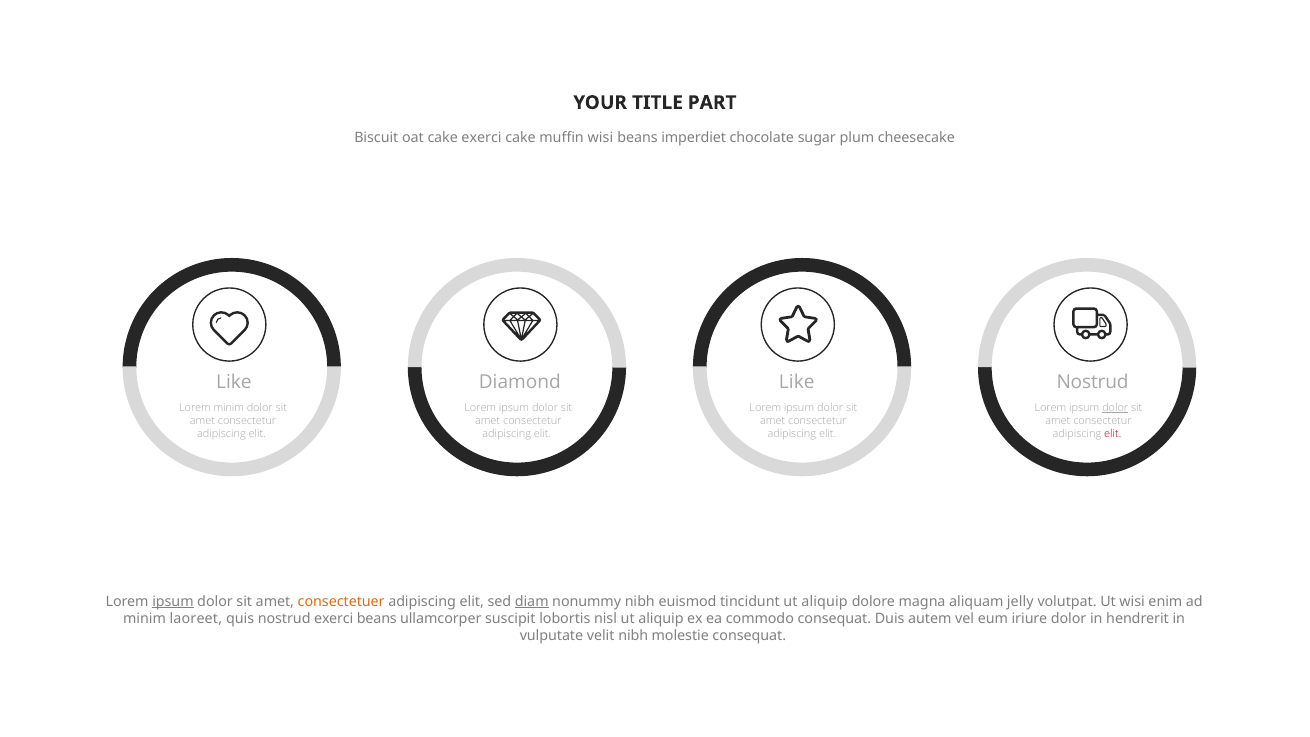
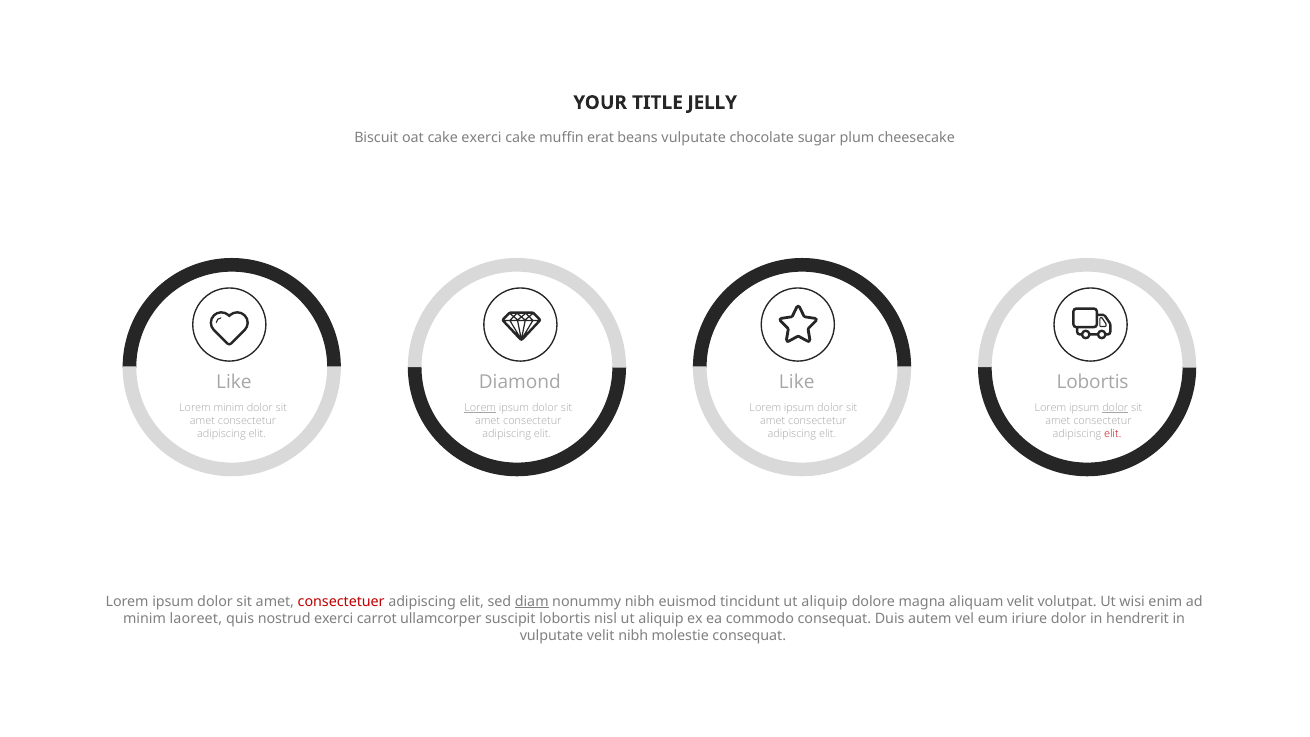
PART: PART -> JELLY (712, 103)
muffin wisi: wisi -> erat (601, 138)
beans imperdiet: imperdiet -> vulputate (694, 138)
Nostrud: Nostrud -> Lobortis (1093, 382)
Lorem underline: none -> present (480, 407)
ipsum underline: present -> none (173, 601)
consectetuer colour: orange -> red (341, 601)
aliquam jelly: jelly -> velit (1020, 601)
exerci beans: beans -> carrot (377, 619)
